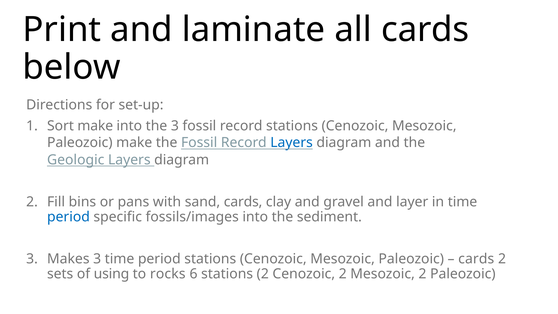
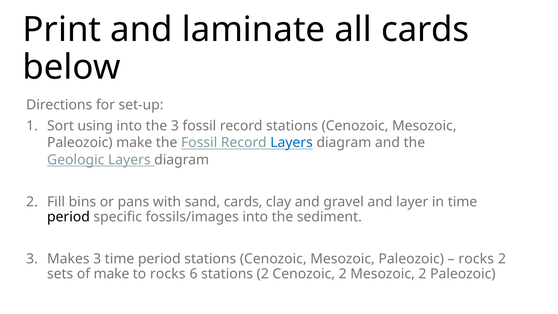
Sort make: make -> using (95, 126)
period colour: blue -> black (68, 217)
cards: cards -> rocks (476, 259)
of using: using -> make (111, 274)
